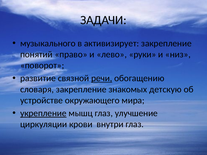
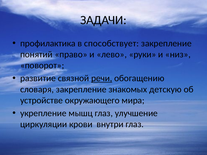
музыкального: музыкального -> профилактика (48, 43)
активизирует: активизирует -> способствует (112, 43)
укрепление underline: present -> none (43, 113)
